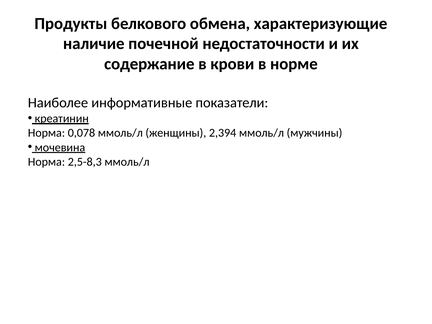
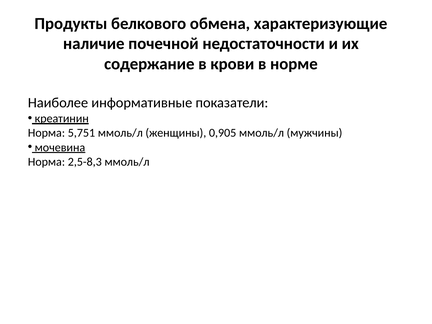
0,078: 0,078 -> 5,751 (81, 133)
2,394: 2,394 -> 0,905 (223, 133)
